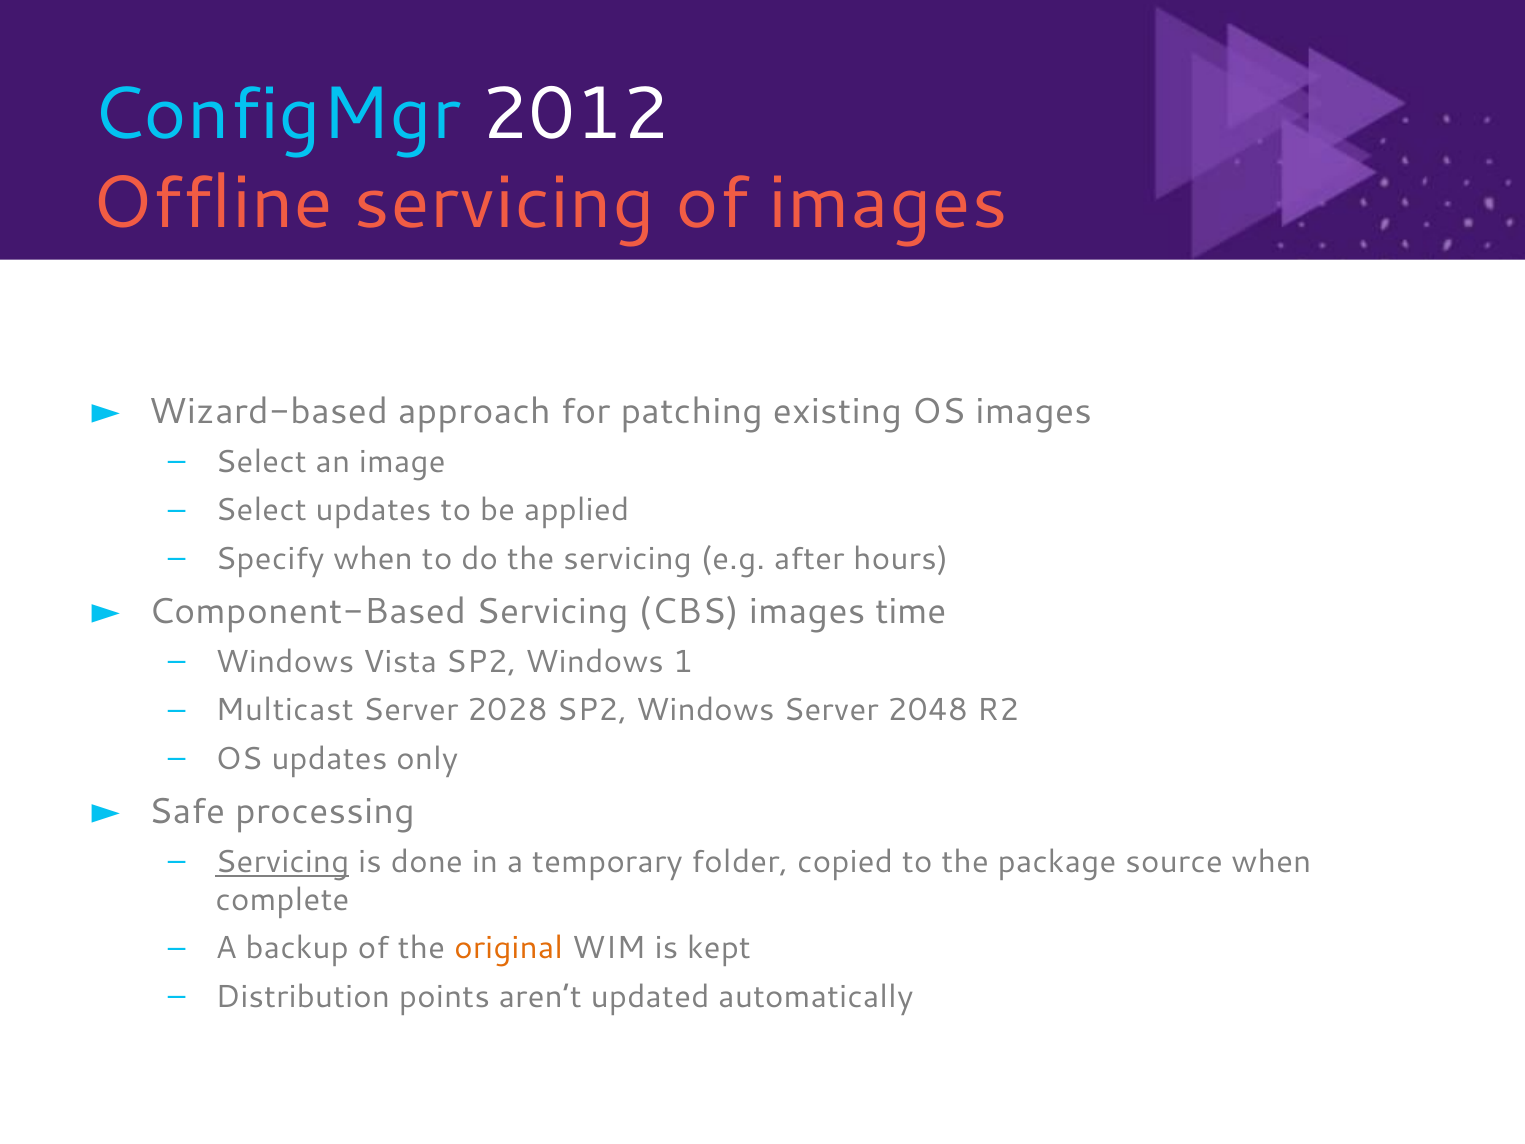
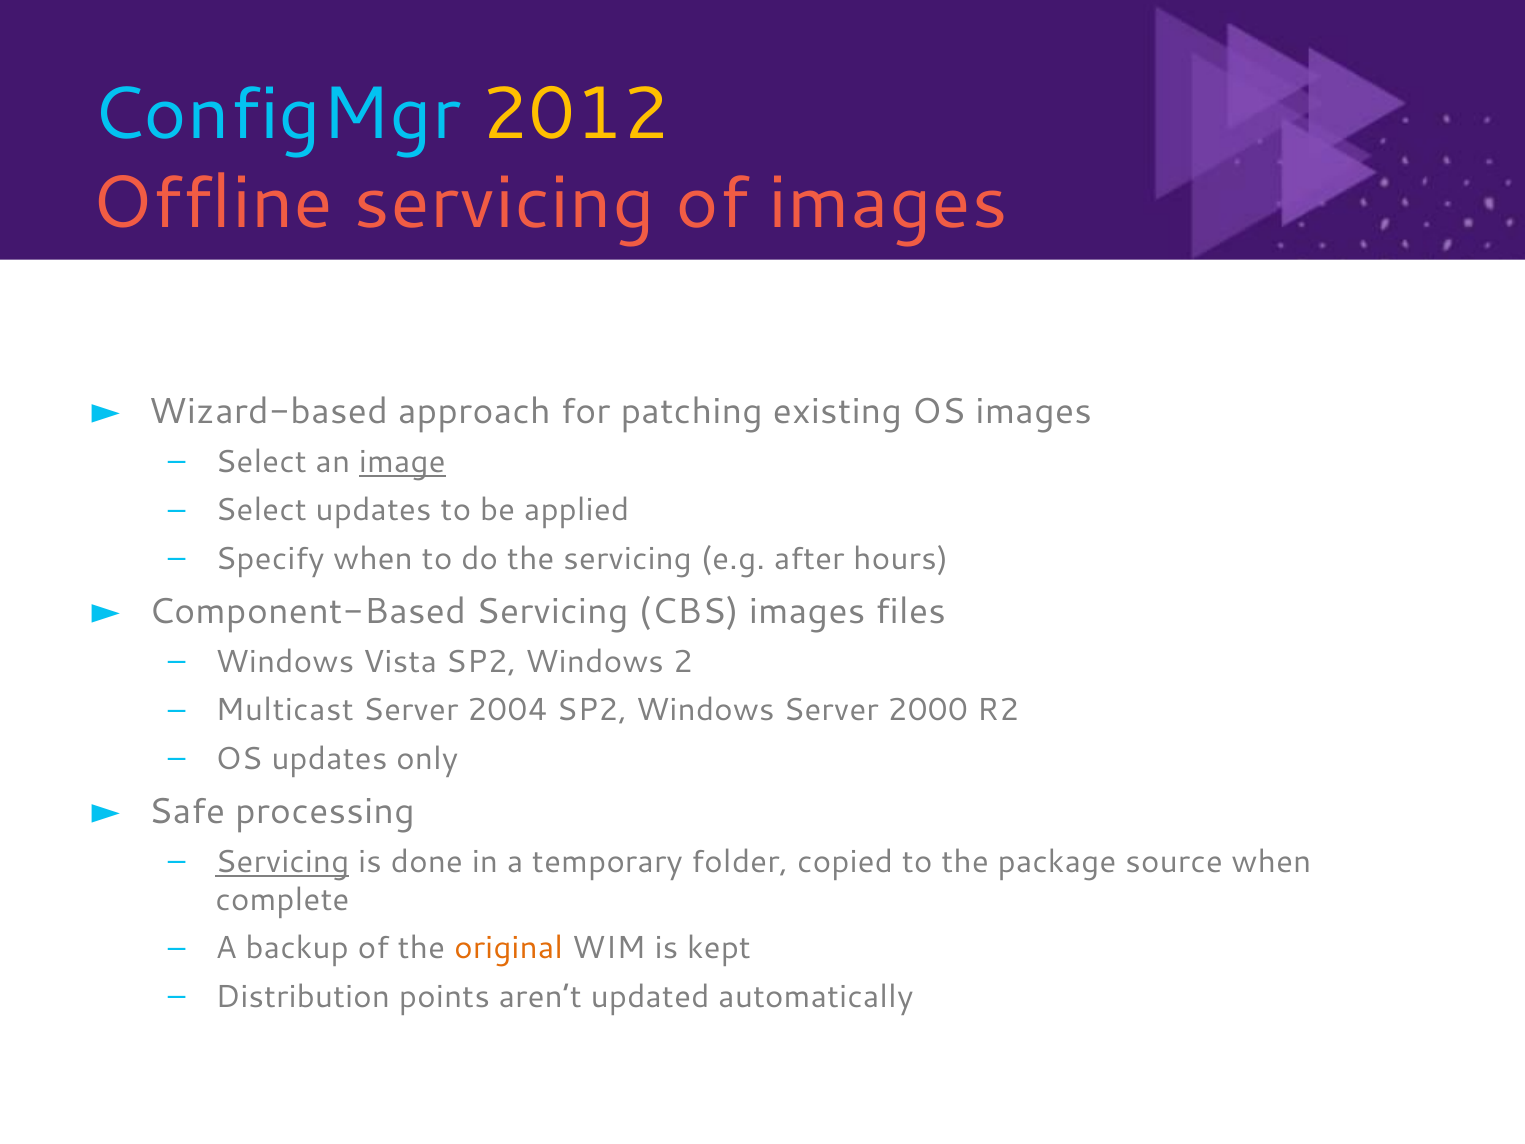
2012 colour: white -> yellow (576, 114)
image underline: none -> present (402, 462)
time: time -> files (911, 611)
1: 1 -> 2 (683, 662)
2028: 2028 -> 2004 (507, 710)
2048: 2048 -> 2000 (928, 710)
